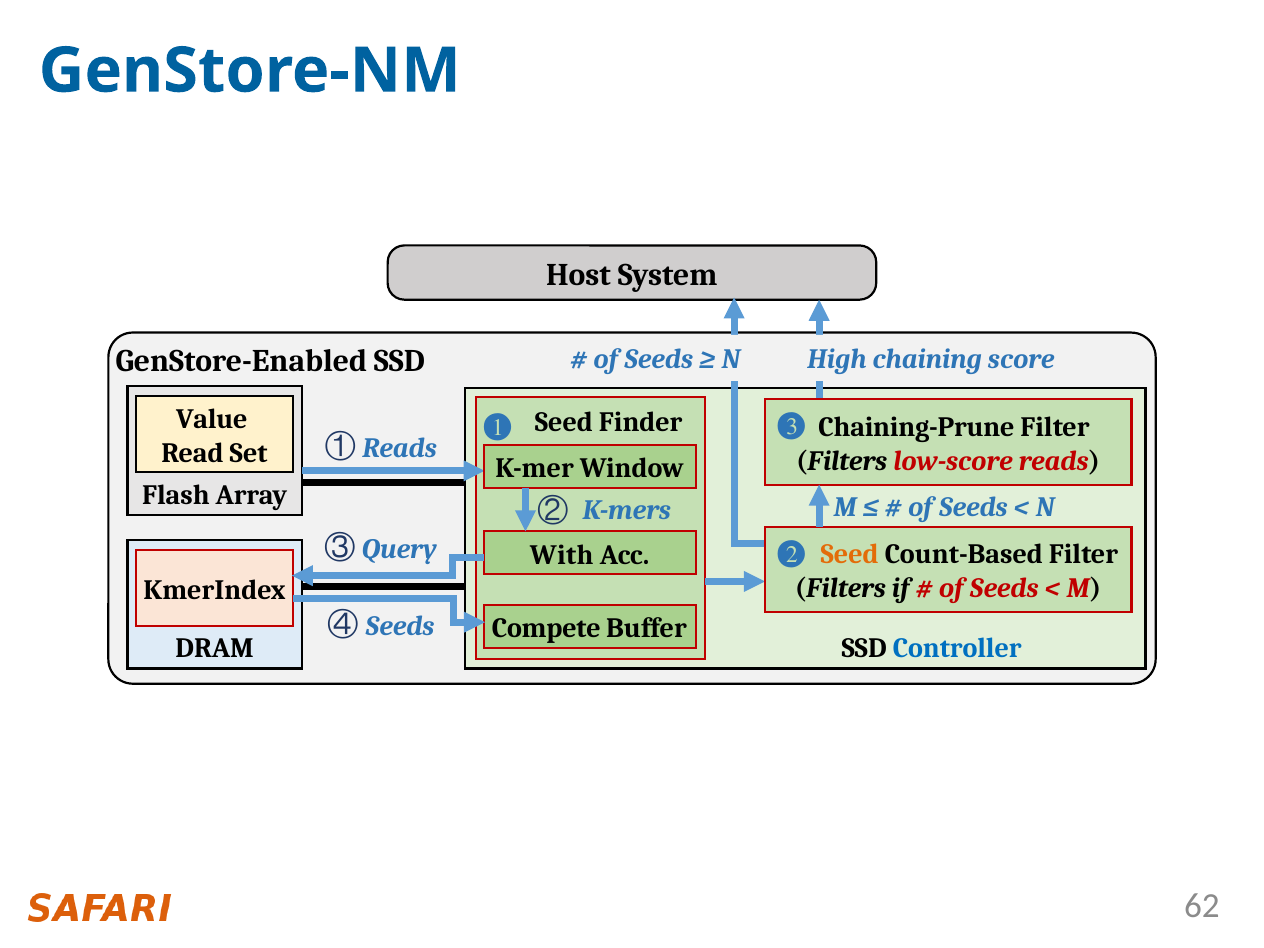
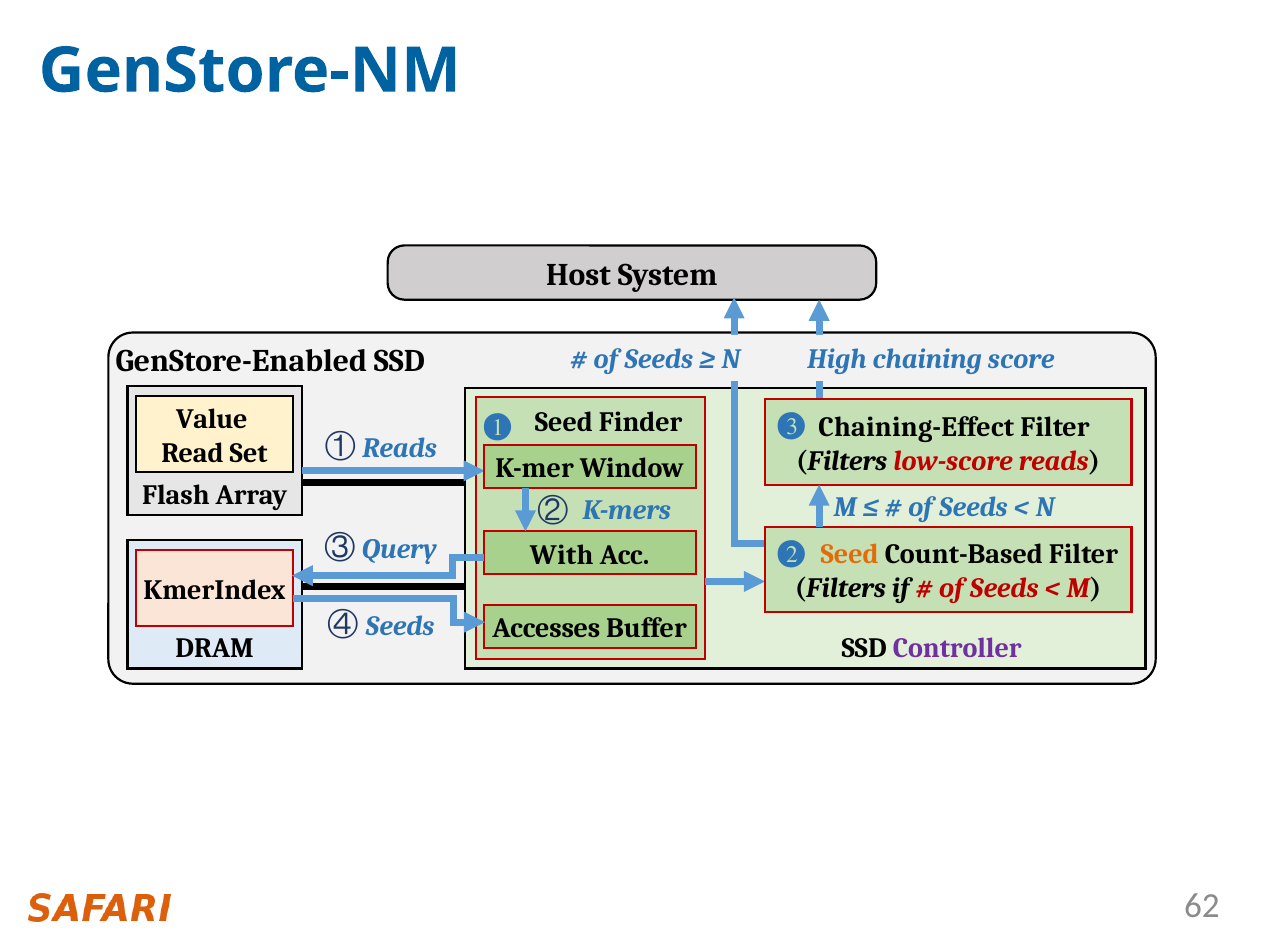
Chaining-Prune: Chaining-Prune -> Chaining-Effect (916, 427)
Compete: Compete -> Accesses (546, 628)
Controller colour: blue -> purple (957, 649)
